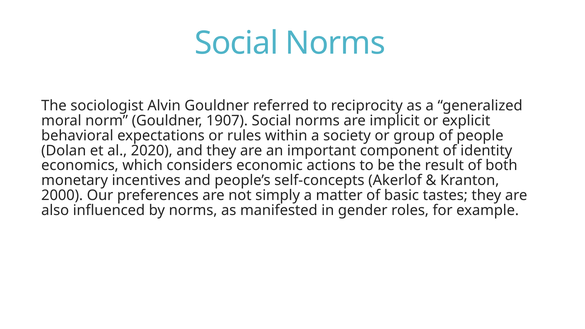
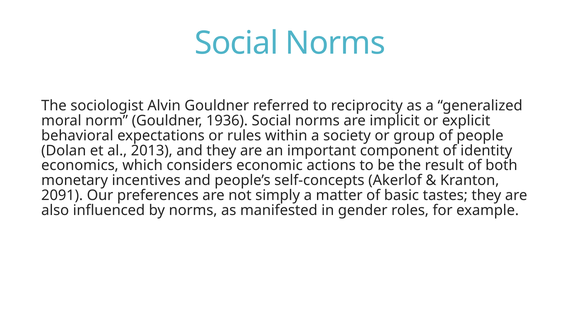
1907: 1907 -> 1936 (227, 121)
2020: 2020 -> 2013 (152, 151)
2000: 2000 -> 2091 (62, 195)
